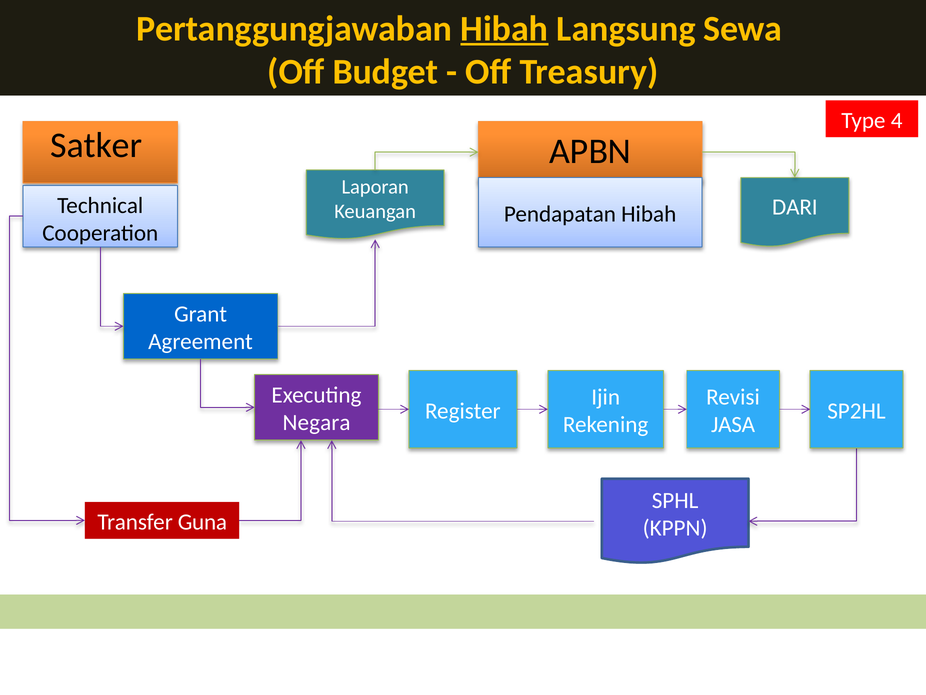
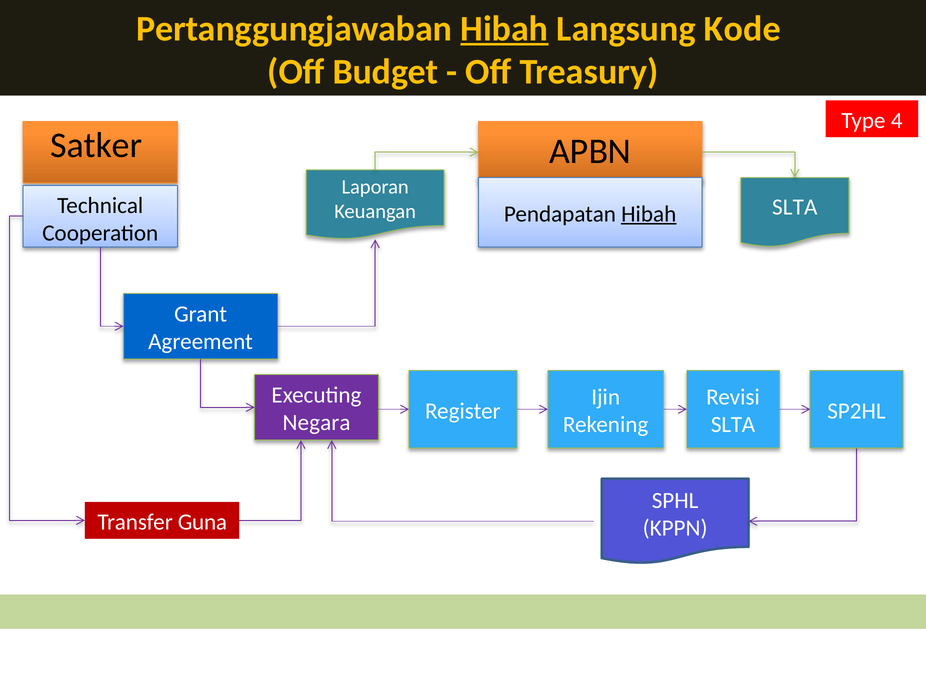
Sewa: Sewa -> Kode (742, 29)
Keuangan DARI: DARI -> SLTA (795, 207)
Hibah underline: none -> present (649, 214)
JASA: JASA -> SLTA (733, 424)
